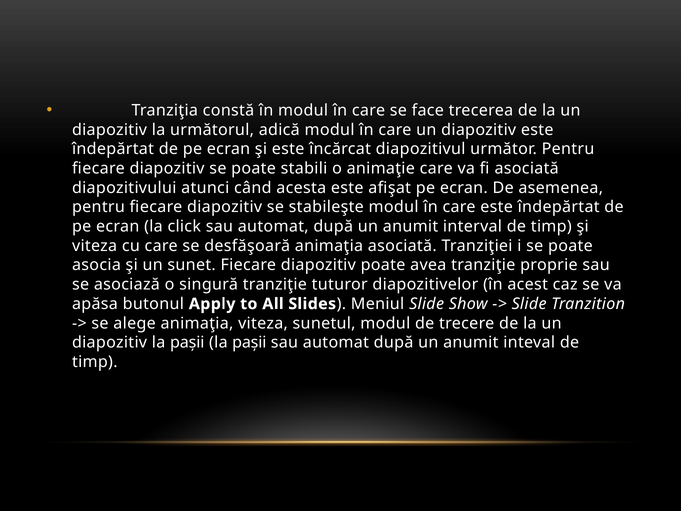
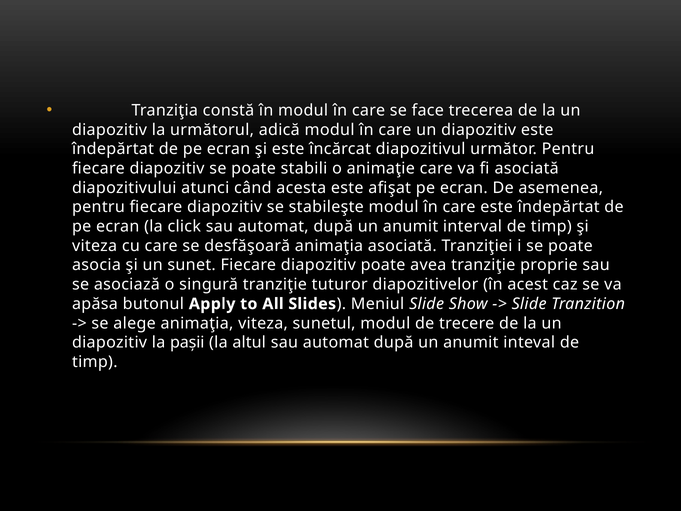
pașii: pașii -> altul (249, 342)
